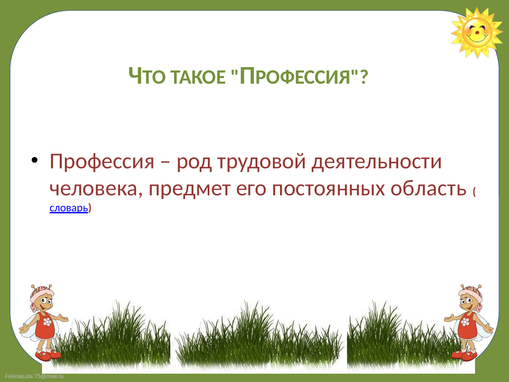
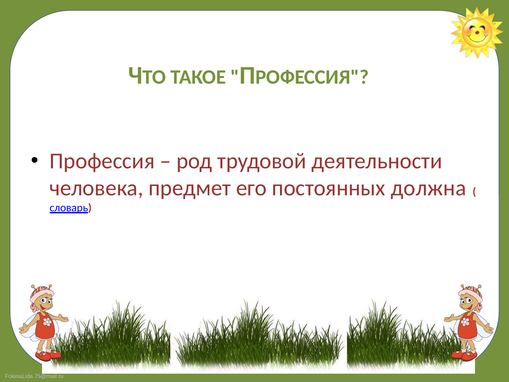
область: область -> должна (429, 188)
